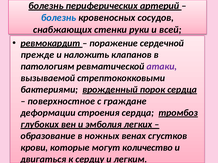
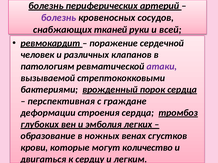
болезнь colour: blue -> purple (59, 18)
стенки: стенки -> тканей (111, 30)
прежде: прежде -> человек (37, 55)
наложить: наложить -> различных (86, 55)
поверхностное: поверхностное -> перспективная (61, 101)
